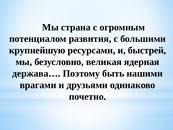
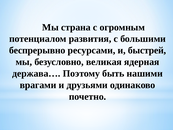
крупнейшую: крупнейшую -> беспрерывно (37, 50)
